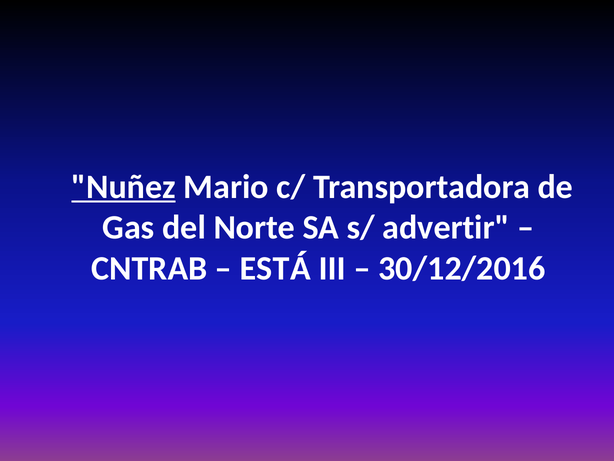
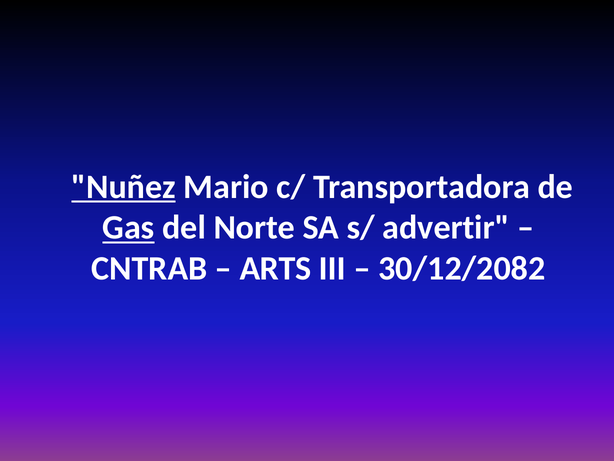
Gas underline: none -> present (128, 227)
ESTÁ: ESTÁ -> ARTS (275, 268)
30/12/2016: 30/12/2016 -> 30/12/2082 (462, 268)
